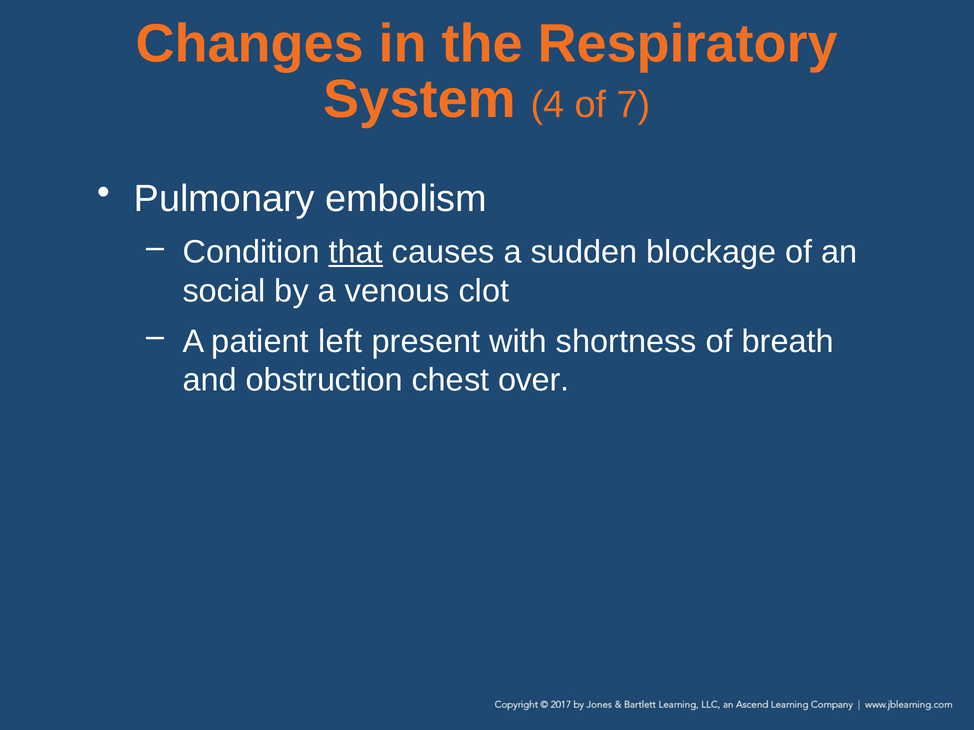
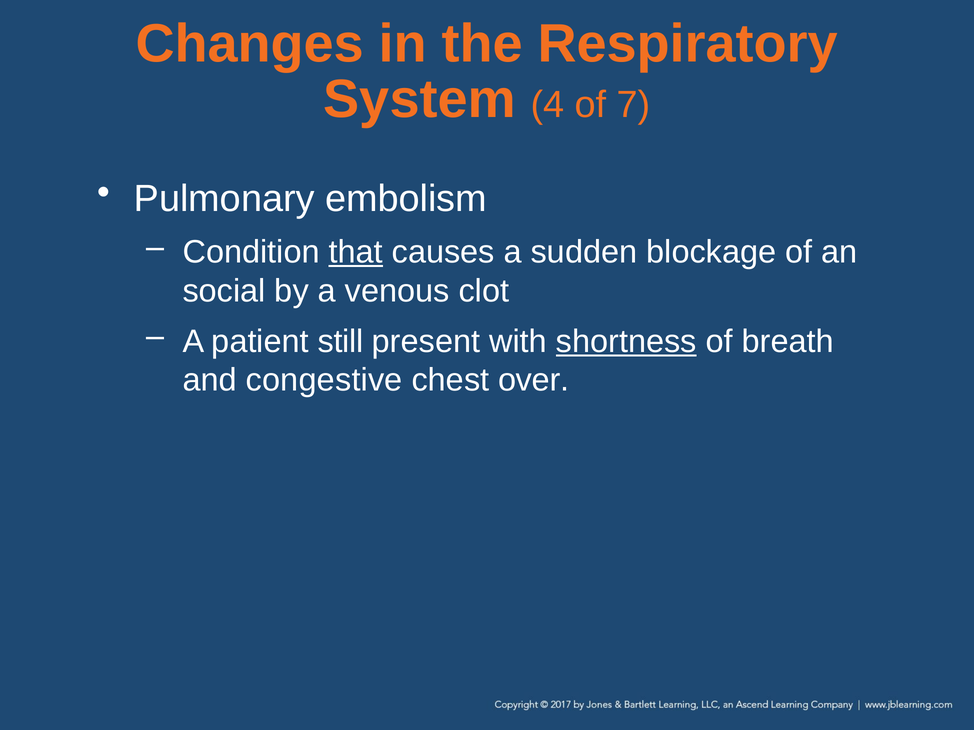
left: left -> still (341, 342)
shortness underline: none -> present (626, 342)
obstruction: obstruction -> congestive (324, 381)
